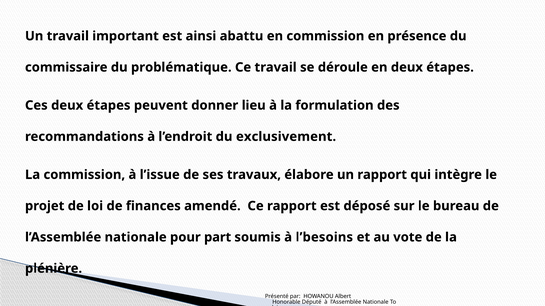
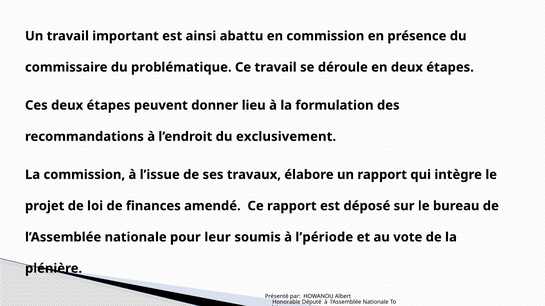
part: part -> leur (217, 238)
l’besoins: l’besoins -> l’période (324, 238)
